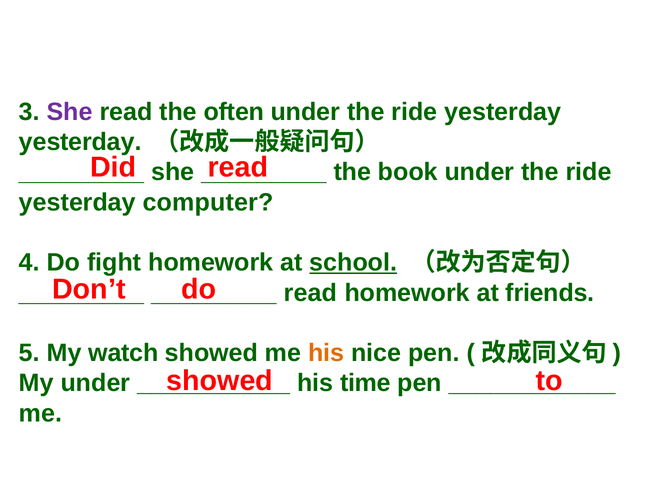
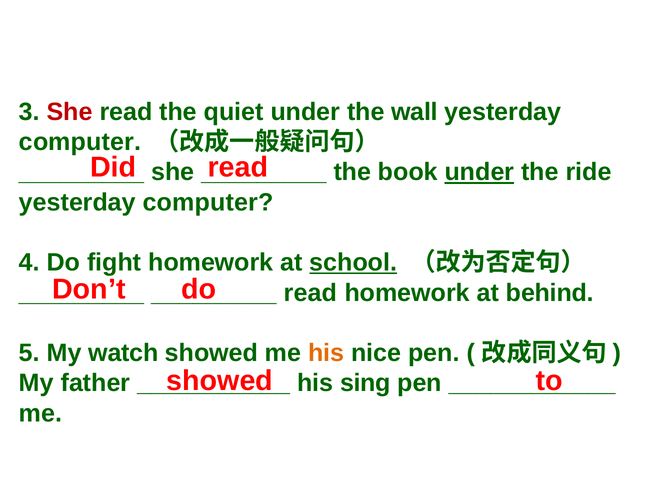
She colour: purple -> red (70, 112)
often: often -> quiet (234, 112)
ride: ride -> wall (415, 112)
yesterday: yesterday -> computer (80, 142)
under underline: none -> present (479, 172)
friends: friends -> behind (550, 293)
My under: under -> father (95, 383)
time: time -> sing (365, 383)
